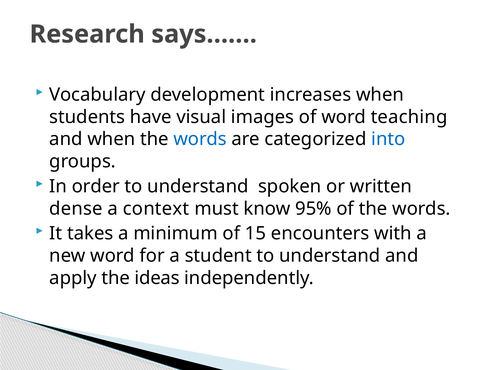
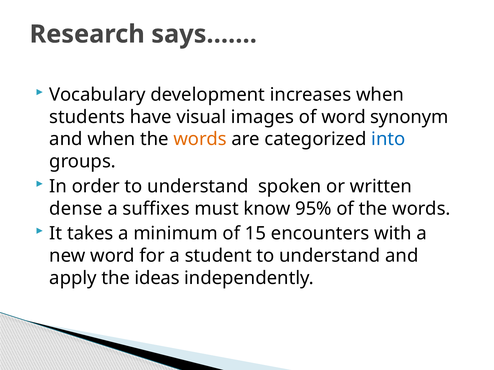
teaching: teaching -> synonym (409, 117)
words colour: blue -> orange (200, 139)
context: context -> suffixes (156, 209)
